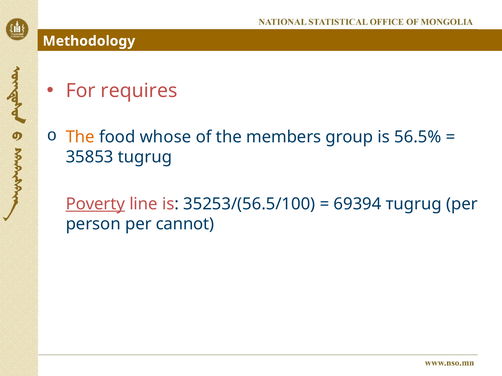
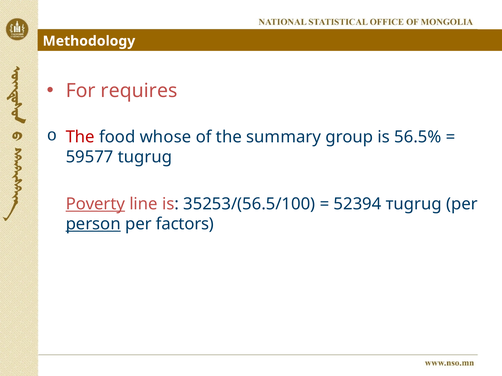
The colour: orange -> red (80, 137)
members: members -> summary (284, 137)
35853: 35853 -> 59577 (90, 157)
69394: 69394 -> 52394 (358, 204)
person underline: none -> present (93, 224)
cannot: cannot -> factors (185, 224)
